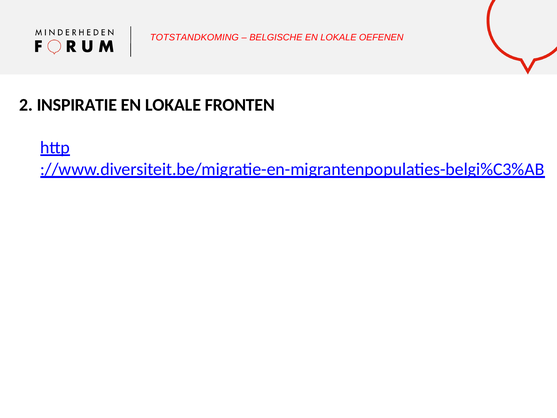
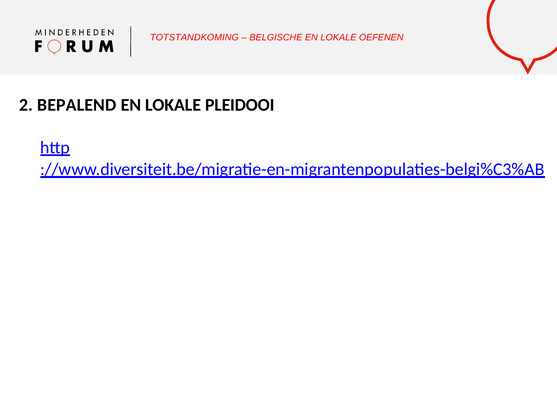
INSPIRATIE: INSPIRATIE -> BEPALEND (77, 105)
FRONTEN: FRONTEN -> PLEIDOOI (240, 105)
